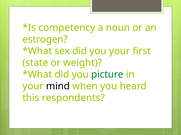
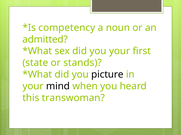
estrogen: estrogen -> admitted (45, 40)
weight: weight -> stands (83, 63)
picture colour: green -> black (107, 75)
respondents: respondents -> transwoman (73, 98)
